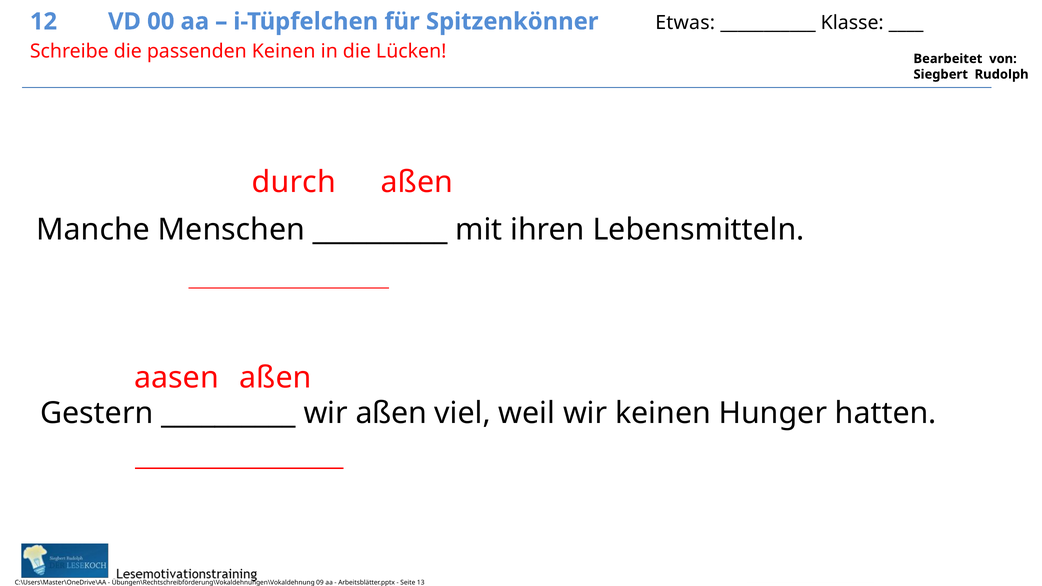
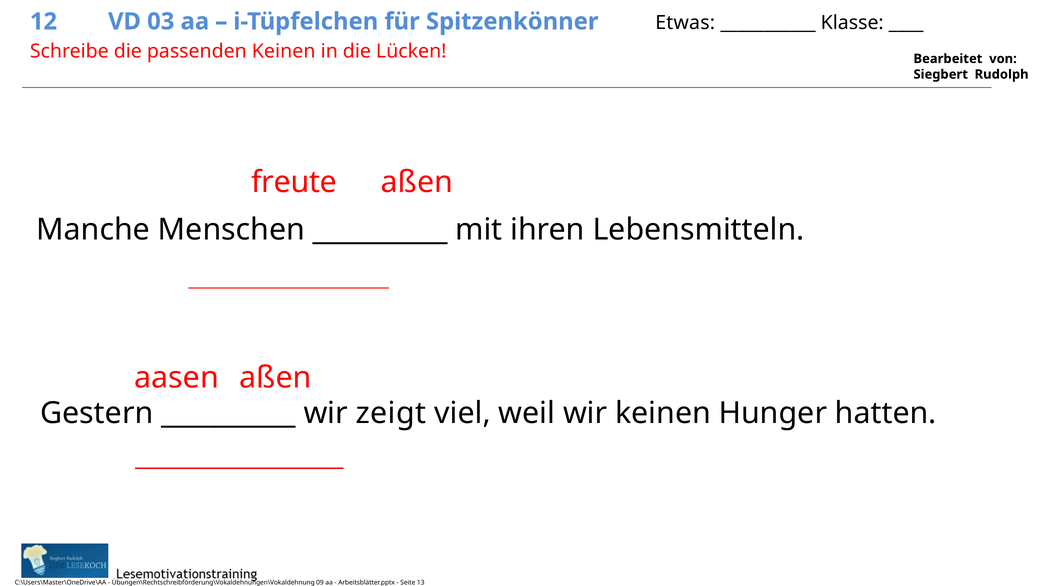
00: 00 -> 03 (161, 22)
durch: durch -> freute (294, 182)
wir aßen: aßen -> zeigt (391, 413)
